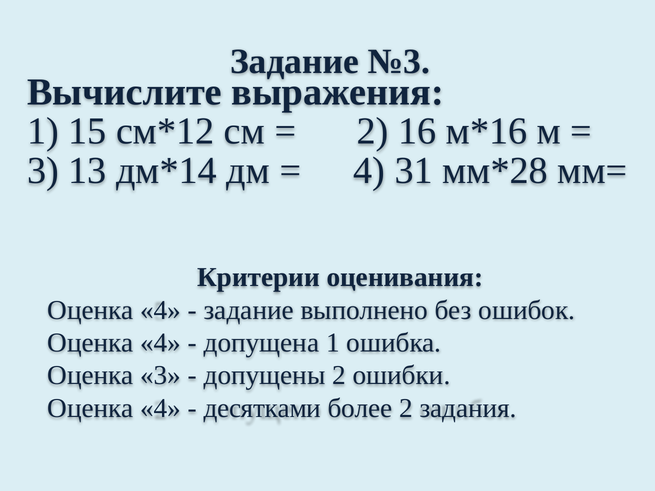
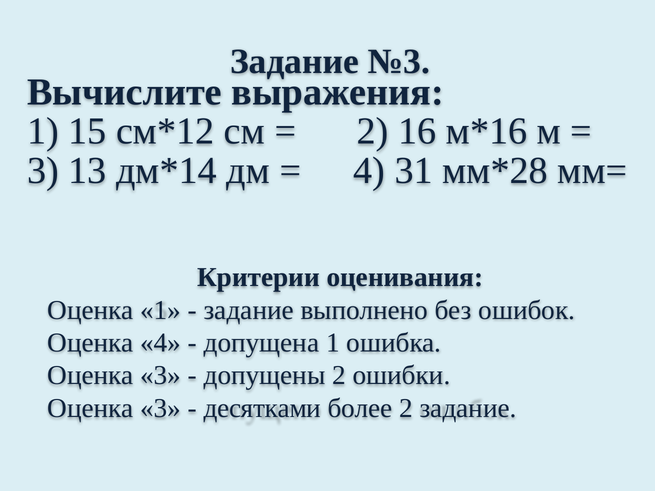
4: 4 -> 1 (161, 310)
4: 4 -> 3 (161, 408)
2 задания: задания -> задание (468, 408)
